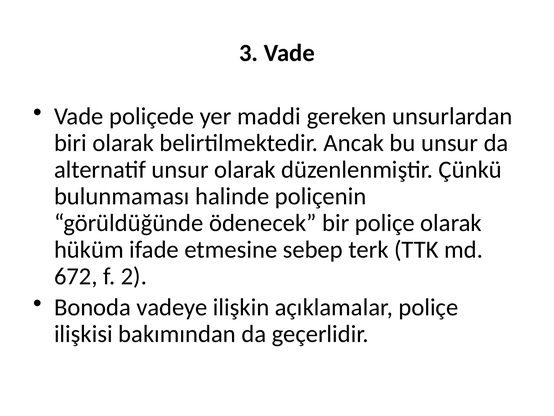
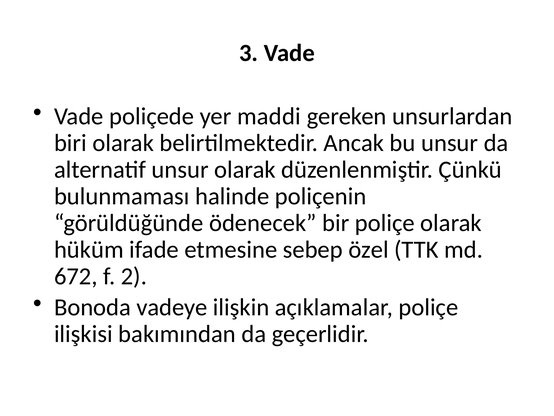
terk: terk -> özel (369, 249)
